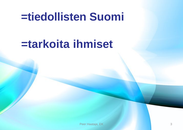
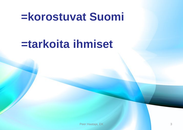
=tiedollisten: =tiedollisten -> =korostuvat (54, 17)
